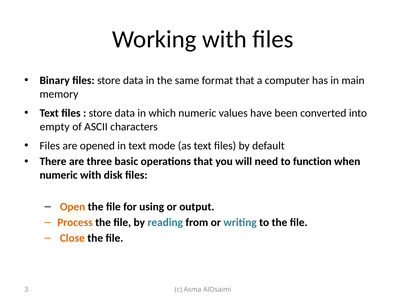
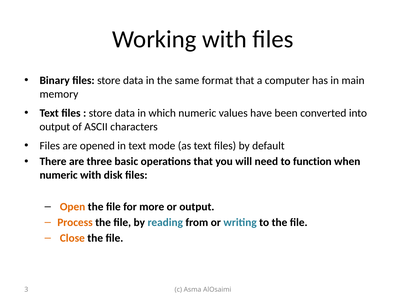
empty: empty -> output (55, 127)
using: using -> more (152, 207)
